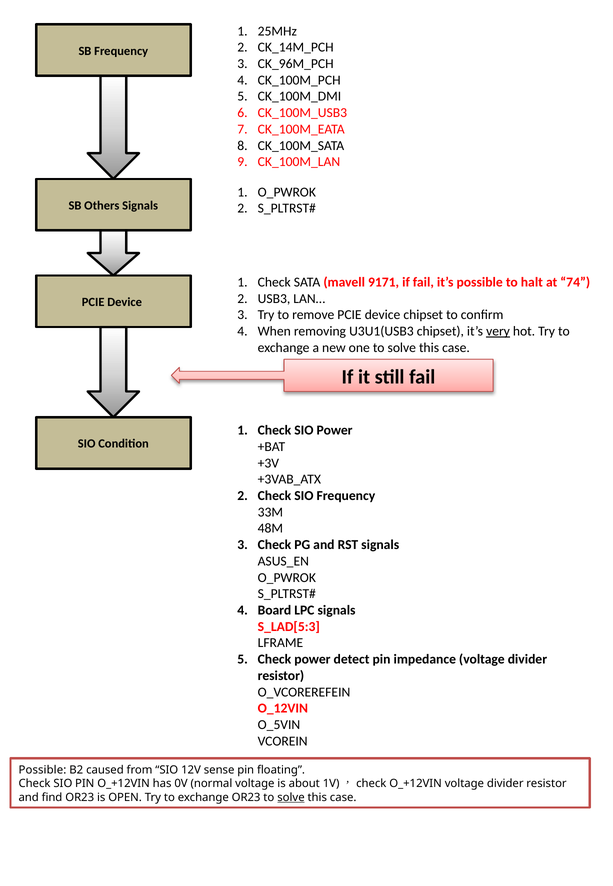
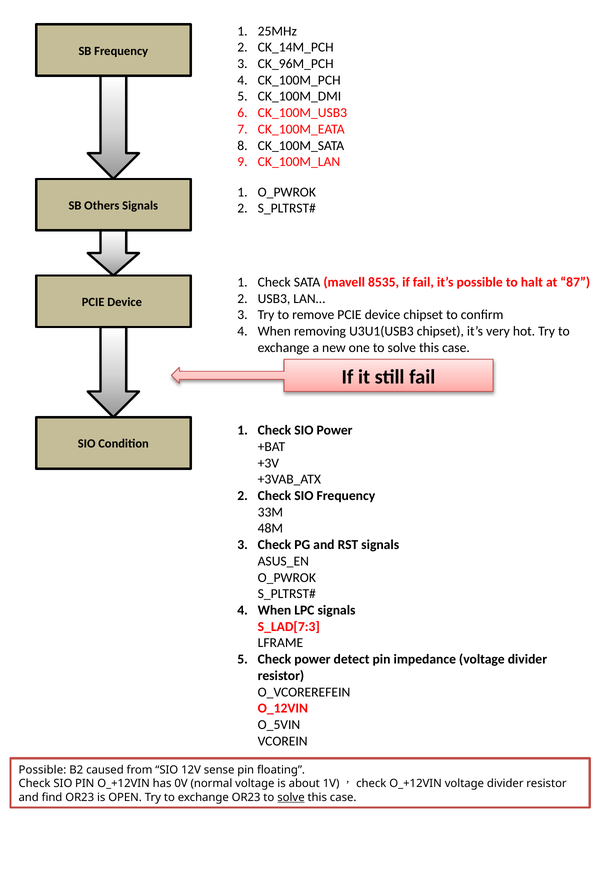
9171: 9171 -> 8535 (384, 282)
74: 74 -> 87 (575, 282)
very underline: present -> none (498, 331)
Board: Board -> When (275, 610)
S_LAD[5:3: S_LAD[5:3 -> S_LAD[7:3 (289, 626)
